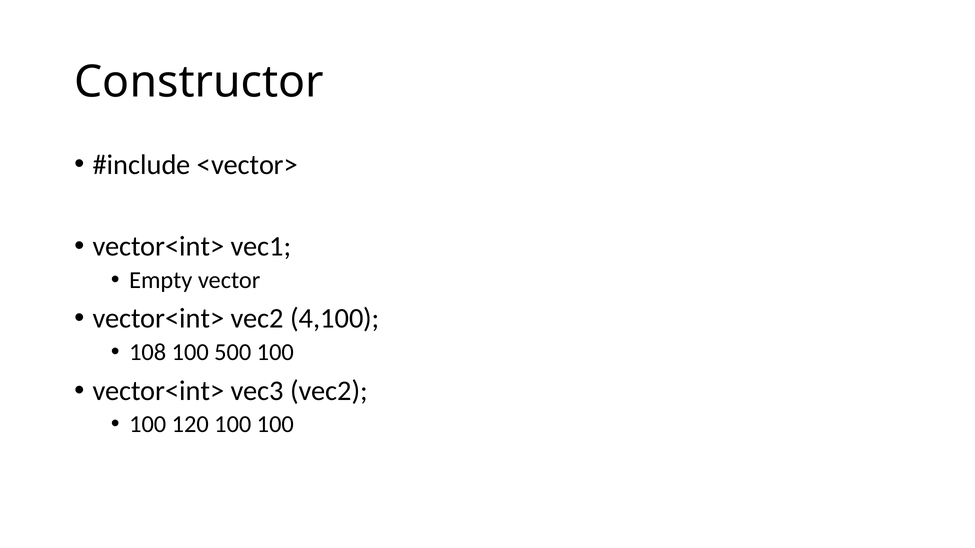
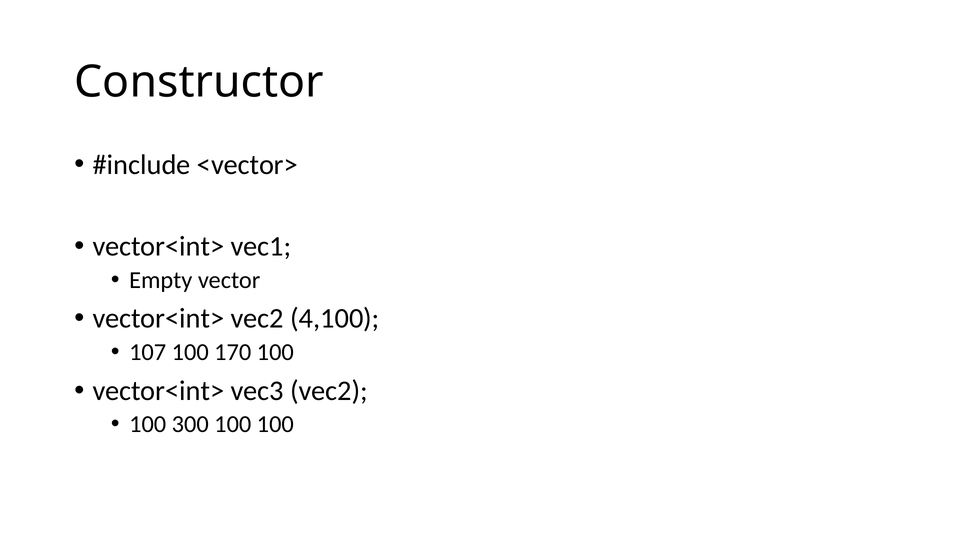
108: 108 -> 107 (148, 352)
500: 500 -> 170 (233, 352)
120: 120 -> 300 (190, 425)
